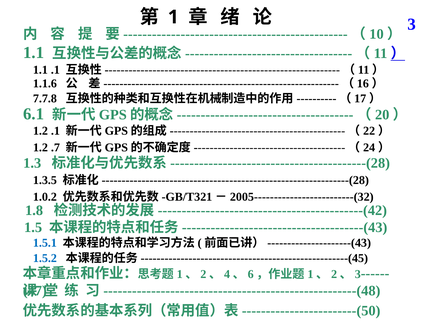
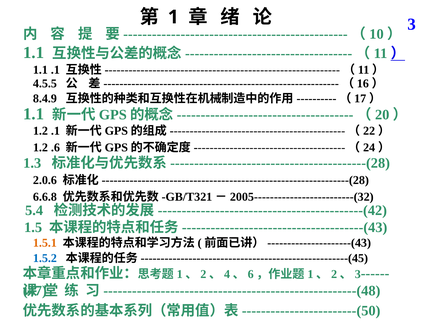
1.1.6: 1.1.6 -> 4.5.5 (45, 84)
7.7.8: 7.7.8 -> 8.4.9 (45, 99)
6.1: 6.1 -> 1.1 (34, 114)
.7: .7 -> .6 (55, 148)
1.3.5: 1.3.5 -> 2.0.6 (45, 180)
1.0.2: 1.0.2 -> 6.6.8 (45, 197)
1.8: 1.8 -> 5.4 (34, 211)
1.5.1 colour: blue -> orange (45, 243)
